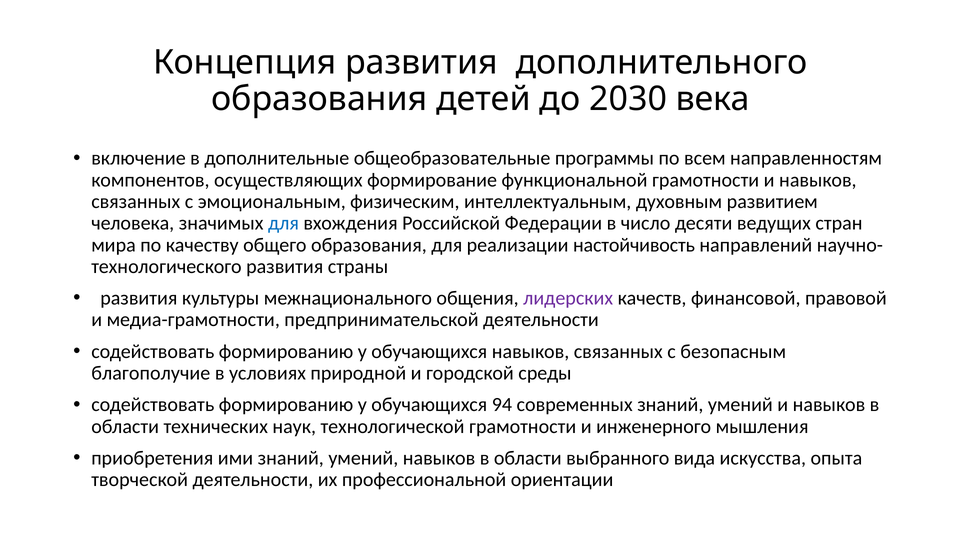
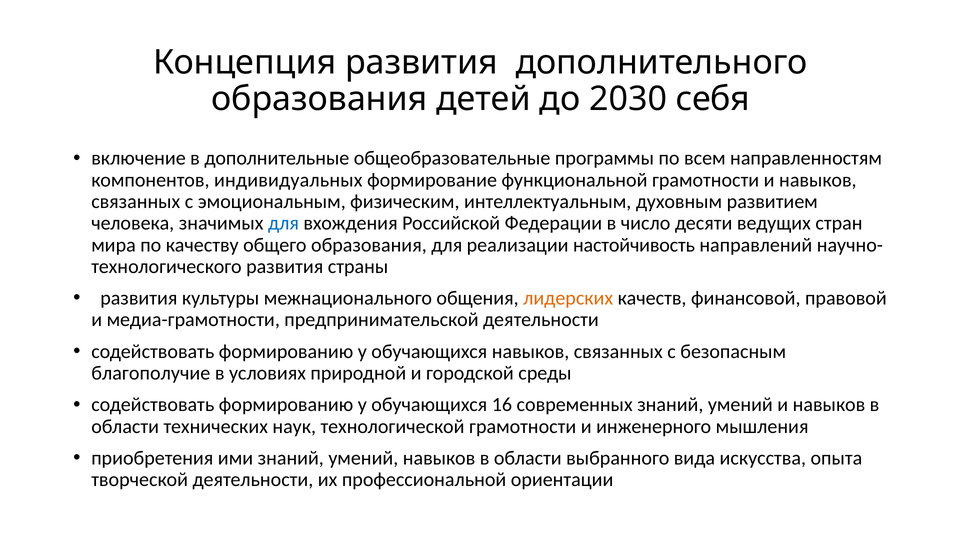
века: века -> себя (713, 99)
осуществляющих: осуществляющих -> индивидуальных (288, 180)
лидерских colour: purple -> orange (568, 298)
94: 94 -> 16 (502, 404)
